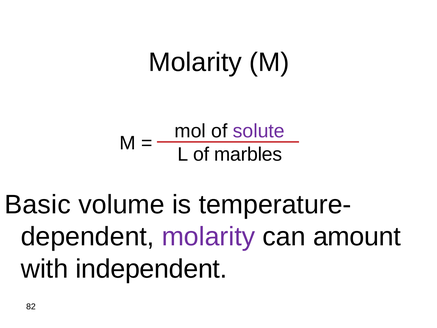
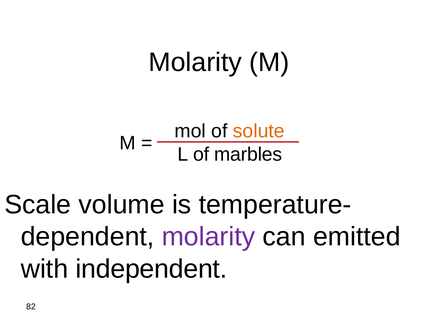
solute colour: purple -> orange (259, 131)
Basic: Basic -> Scale (38, 205)
amount: amount -> emitted (357, 237)
